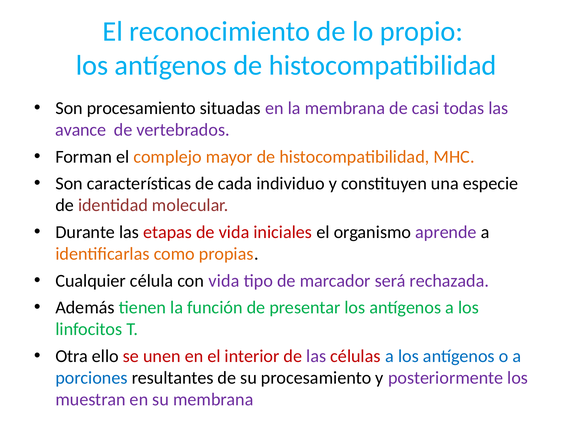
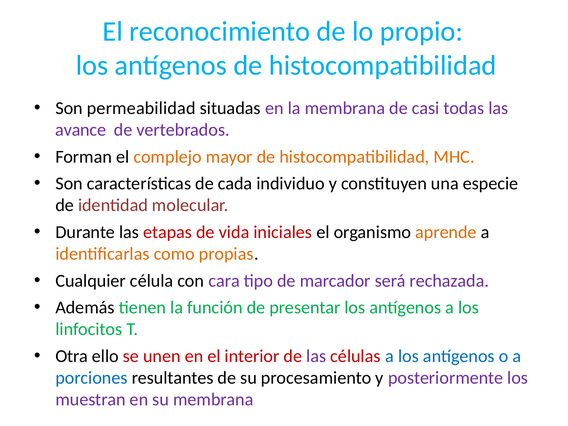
Son procesamiento: procesamiento -> permeabilidad (141, 108)
aprende colour: purple -> orange (446, 232)
con vida: vida -> cara (224, 281)
